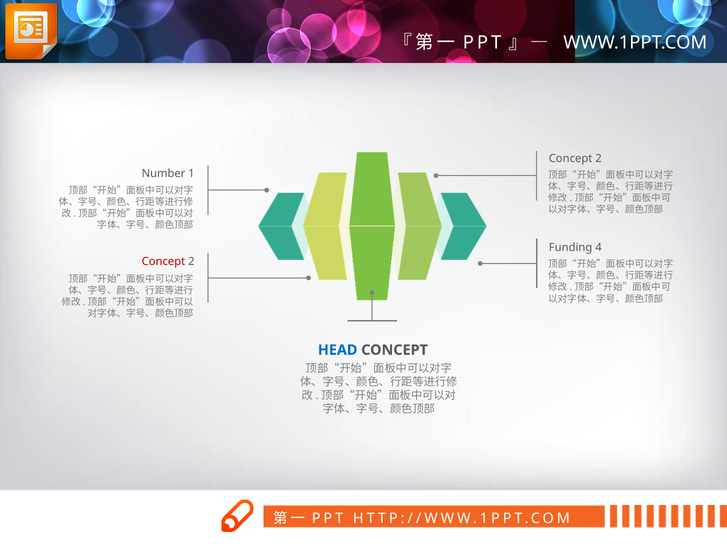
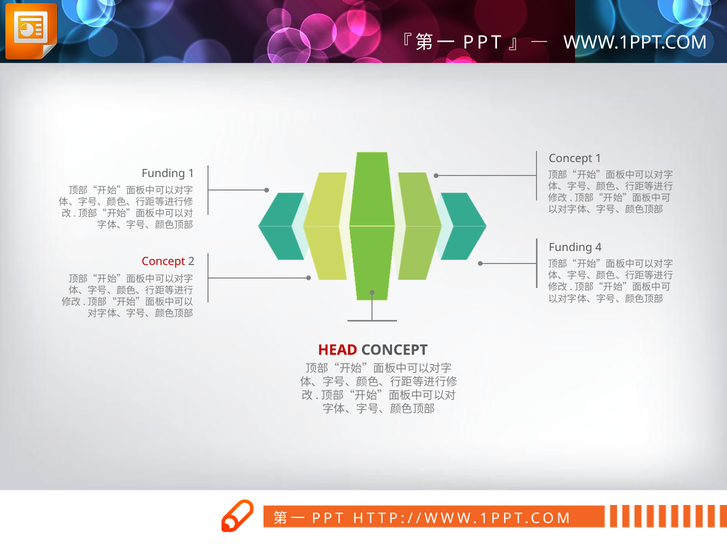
2: 2 -> 1 (598, 158)
Number: Number -> Funding (163, 173)
HEAD colour: blue -> red (338, 349)
